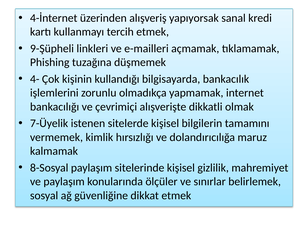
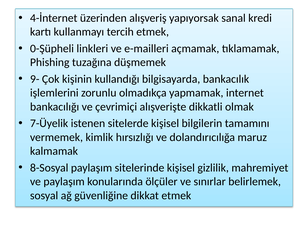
9-Şüpheli: 9-Şüpheli -> 0-Şüpheli (52, 49)
4-: 4- -> 9- (35, 79)
